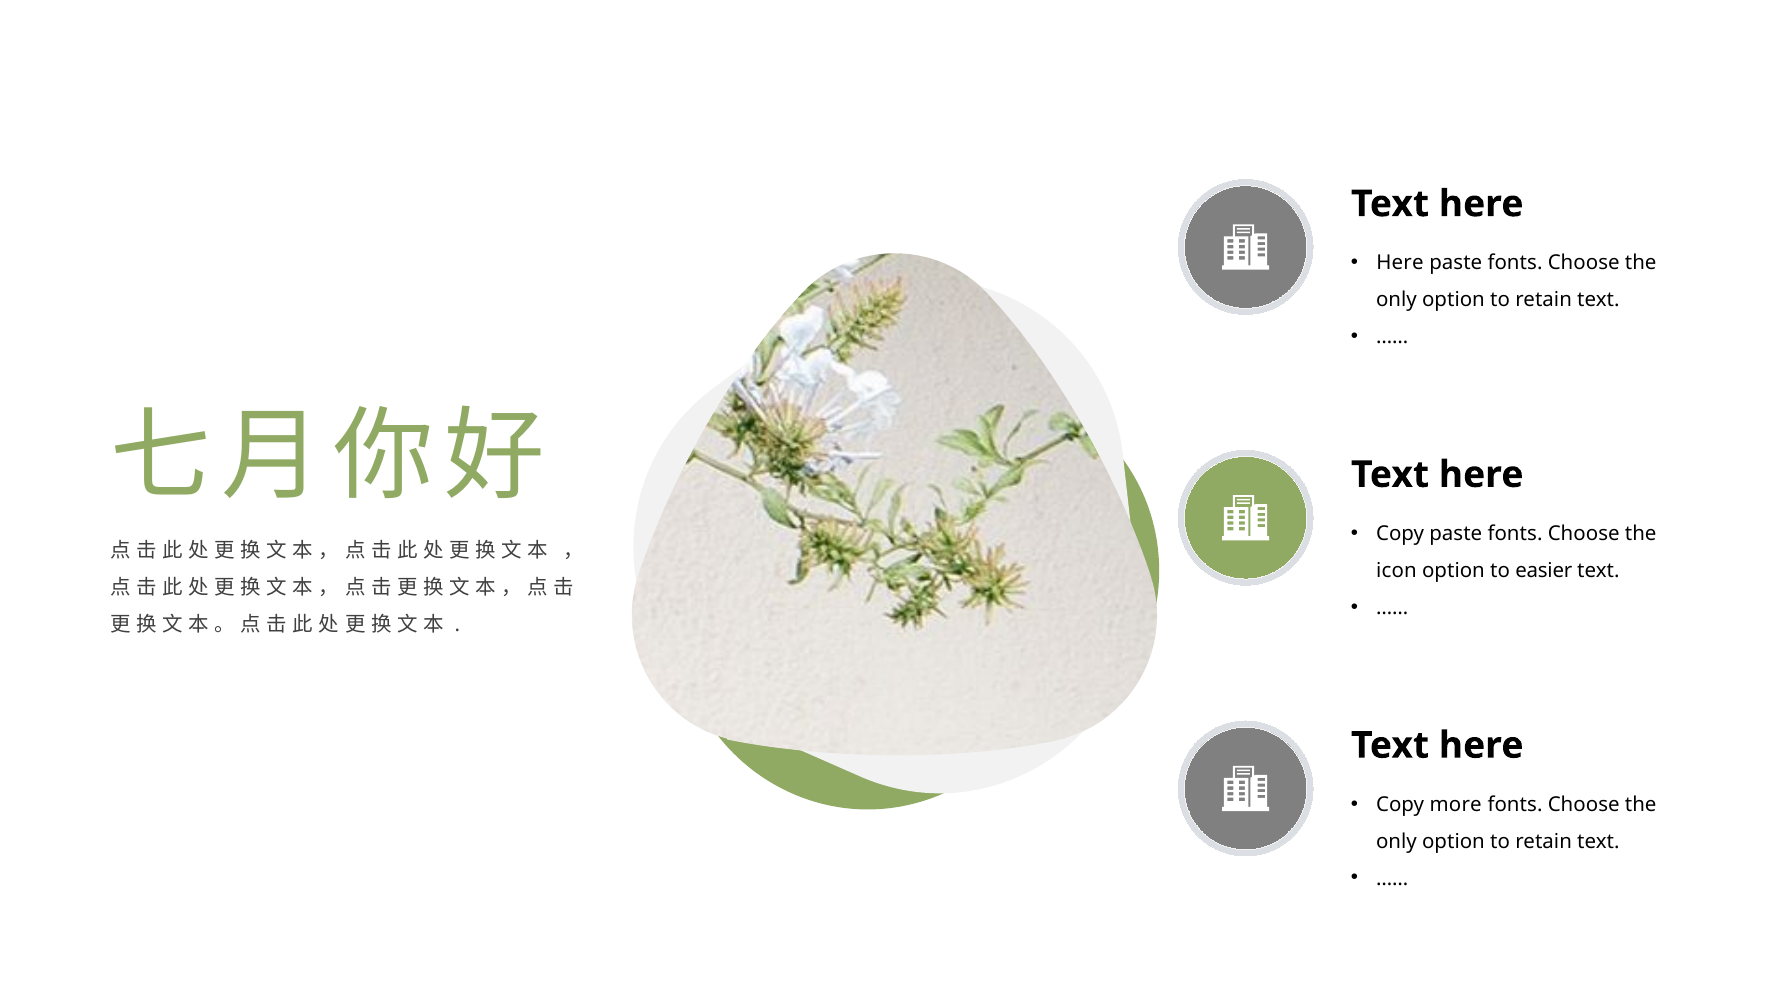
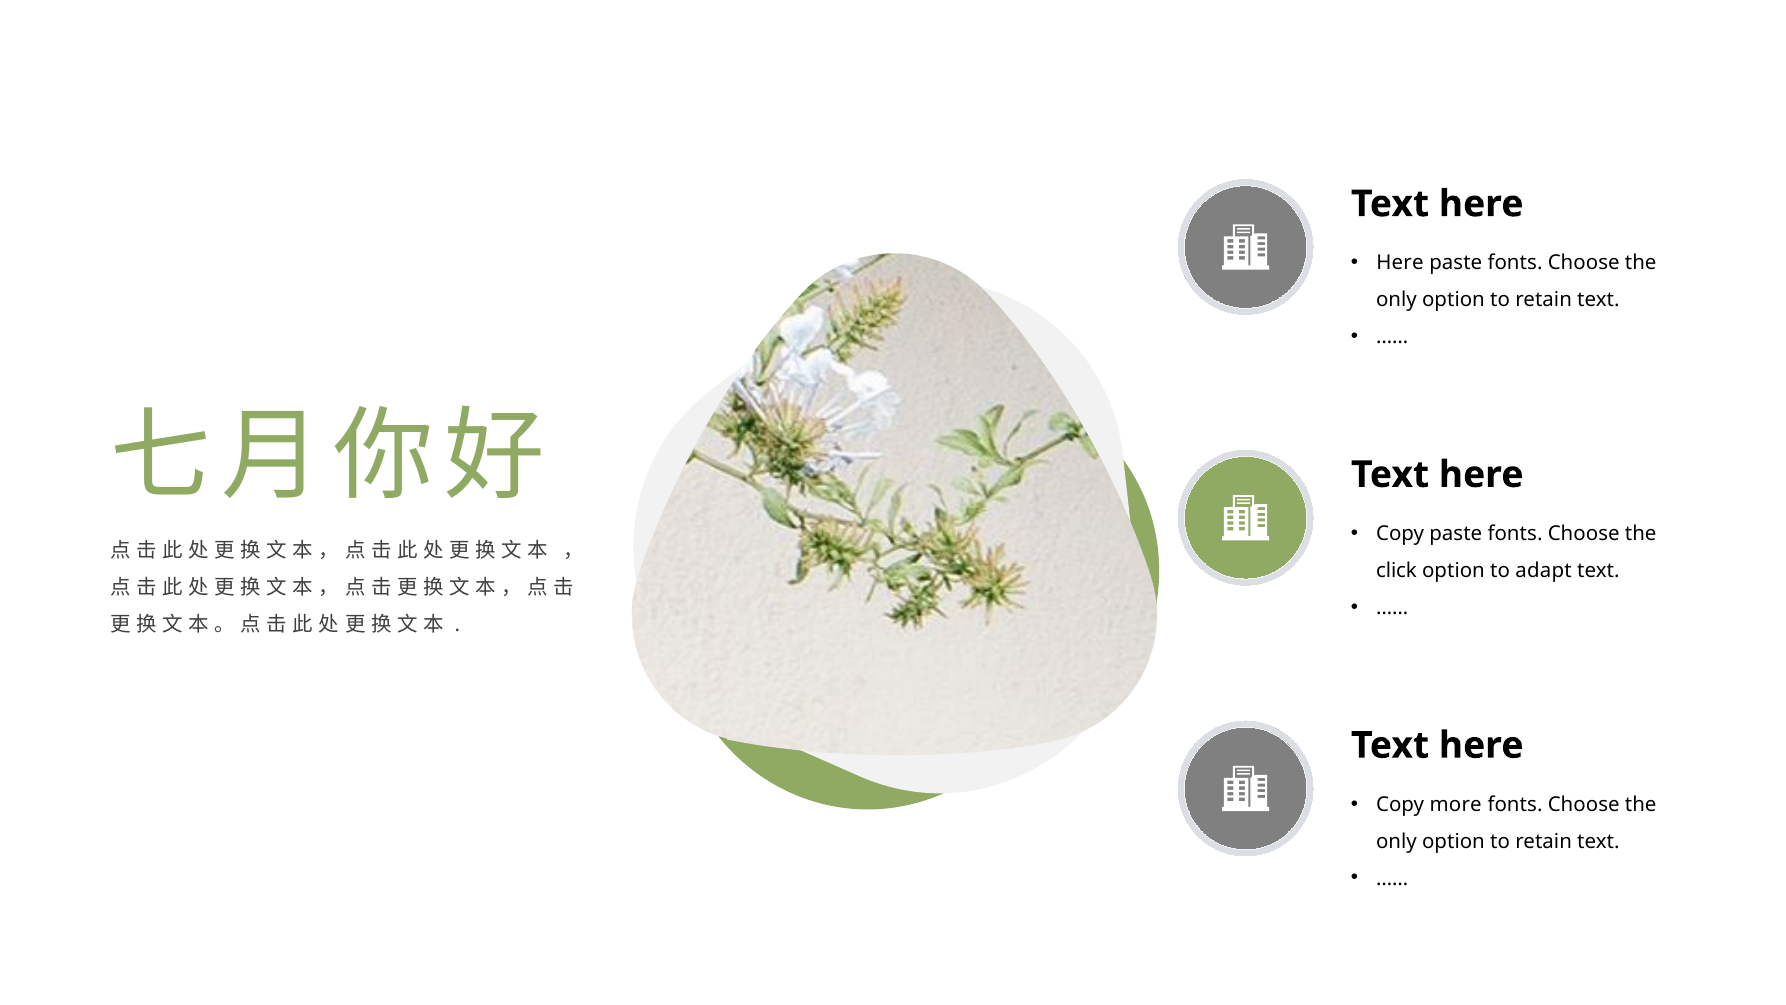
icon: icon -> click (1397, 571)
easier: easier -> adapt (1544, 571)
